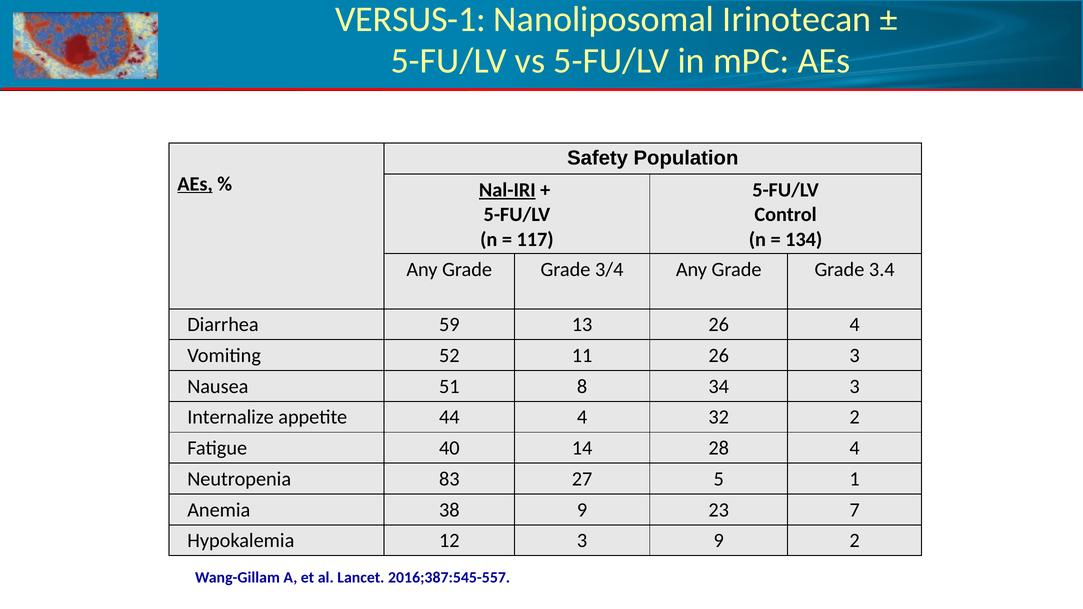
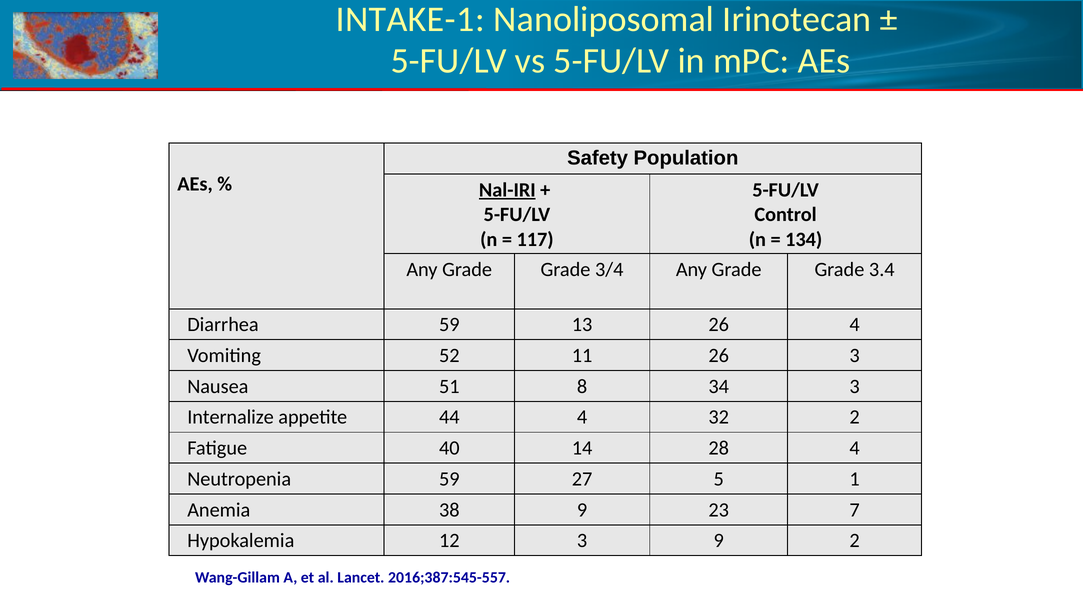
VERSUS-1: VERSUS-1 -> INTAKE-1 (410, 19)
AEs underline: present -> none (195, 184)
Neutropenia 83: 83 -> 59 (449, 479)
